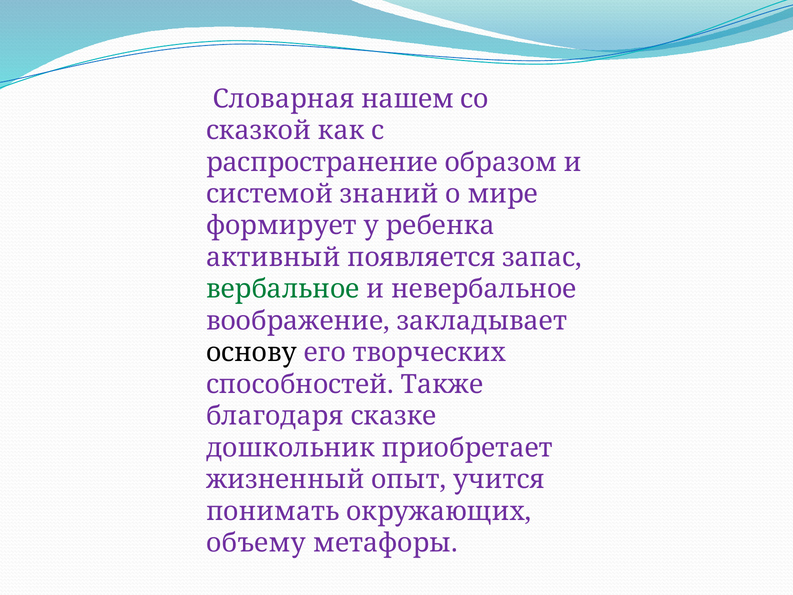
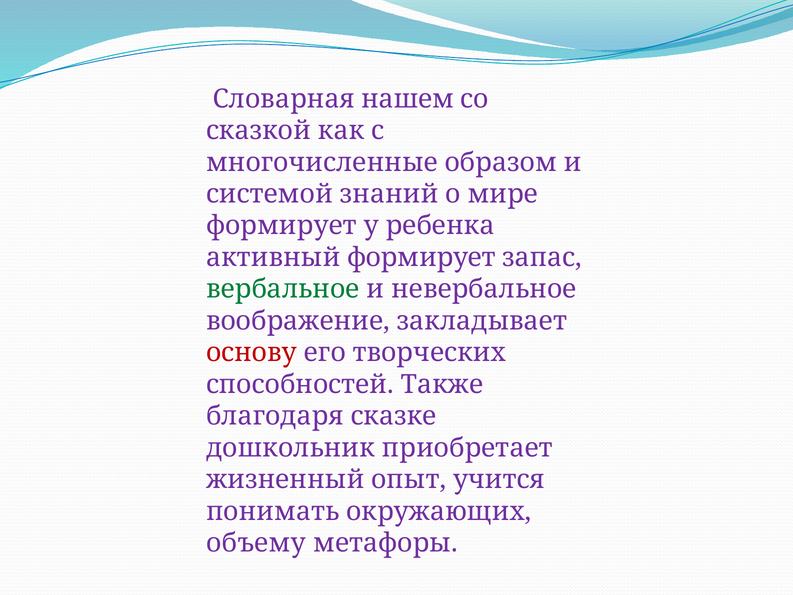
распространение: распространение -> многочисленные (322, 162)
активный появляется: появляется -> формирует (421, 257)
основу colour: black -> red (251, 353)
